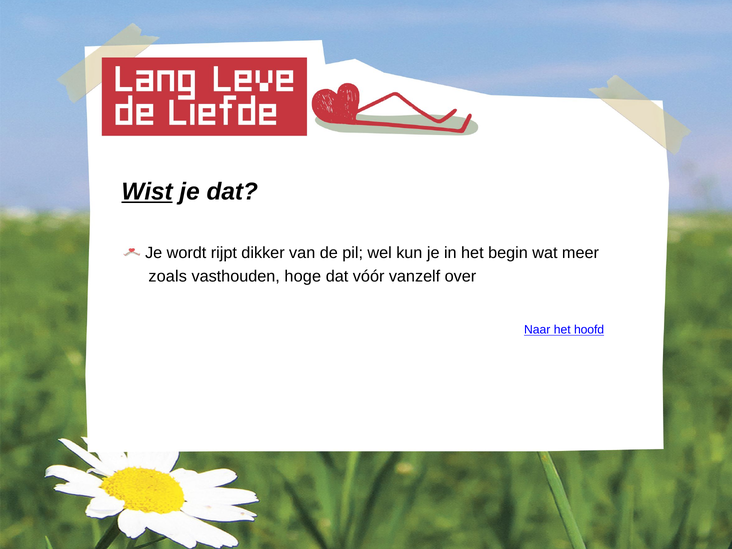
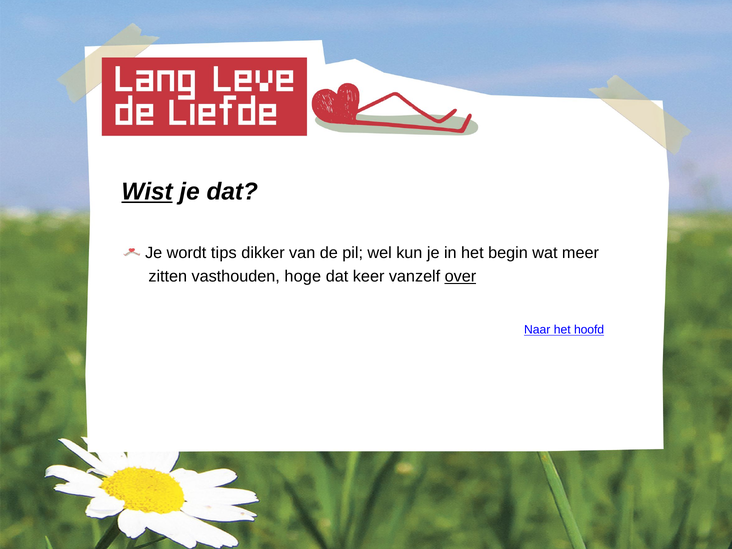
rijpt: rijpt -> tips (224, 253)
zoals: zoals -> zitten (168, 277)
vóór: vóór -> keer (369, 277)
over underline: none -> present (460, 277)
